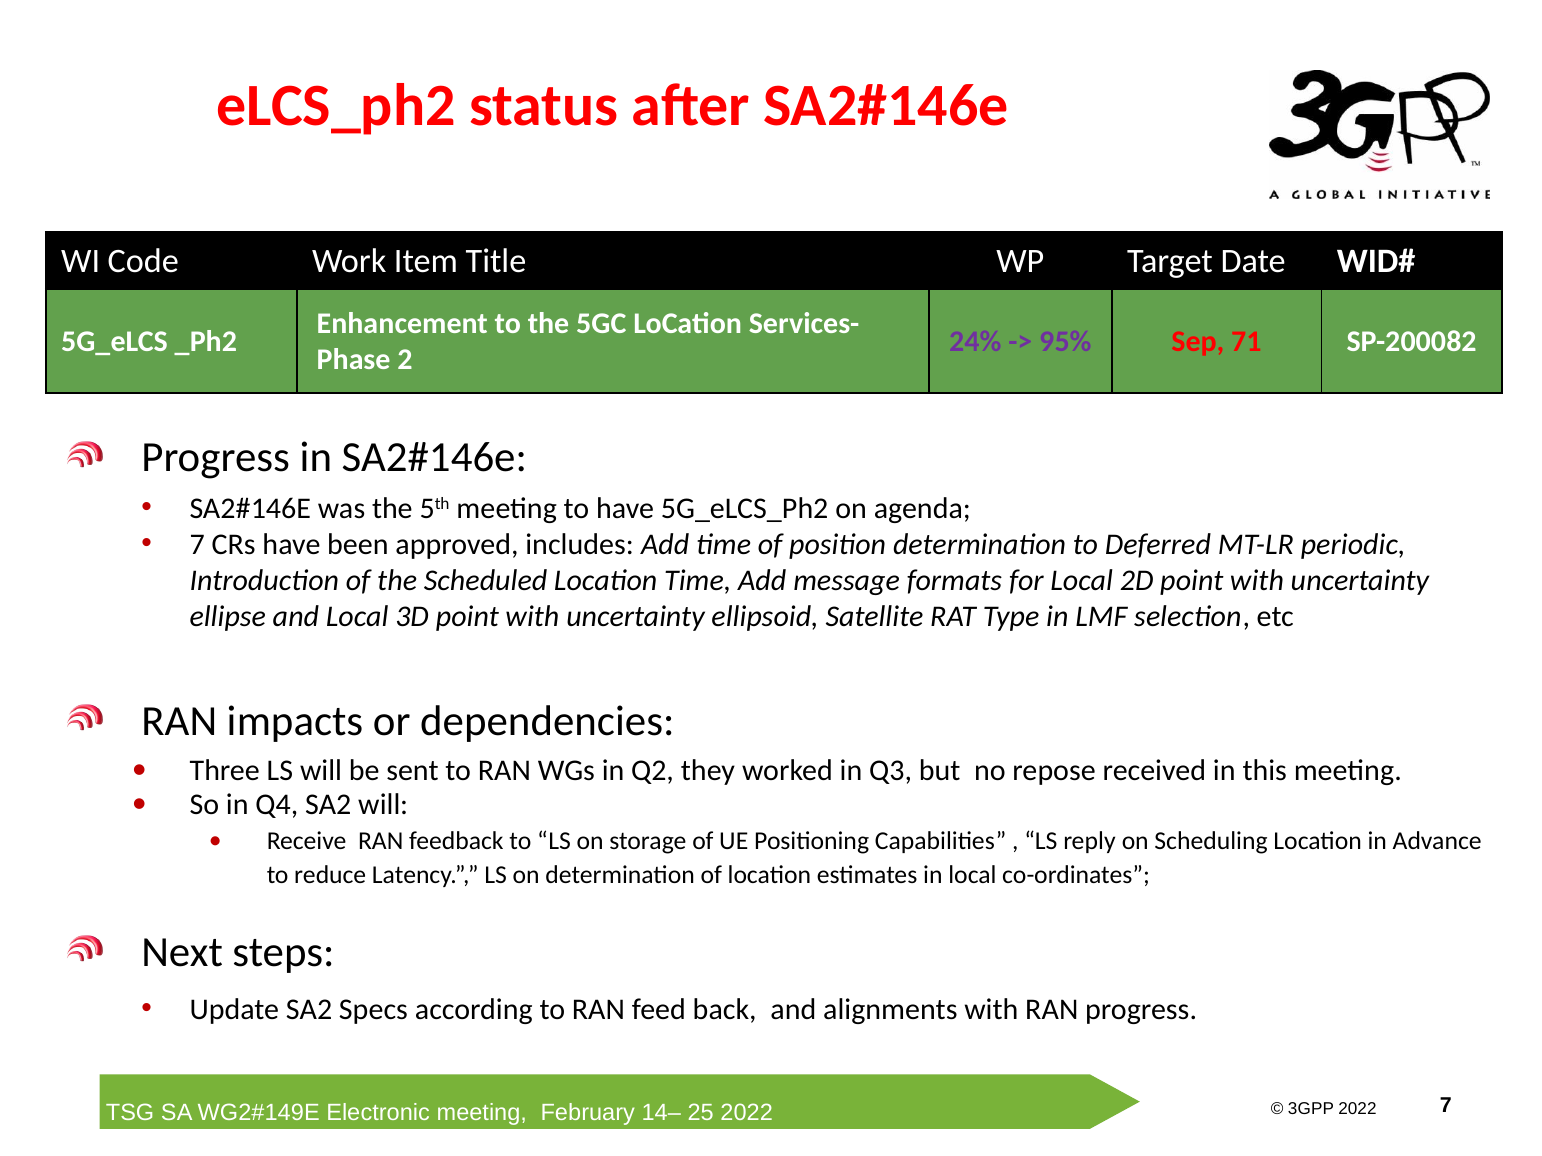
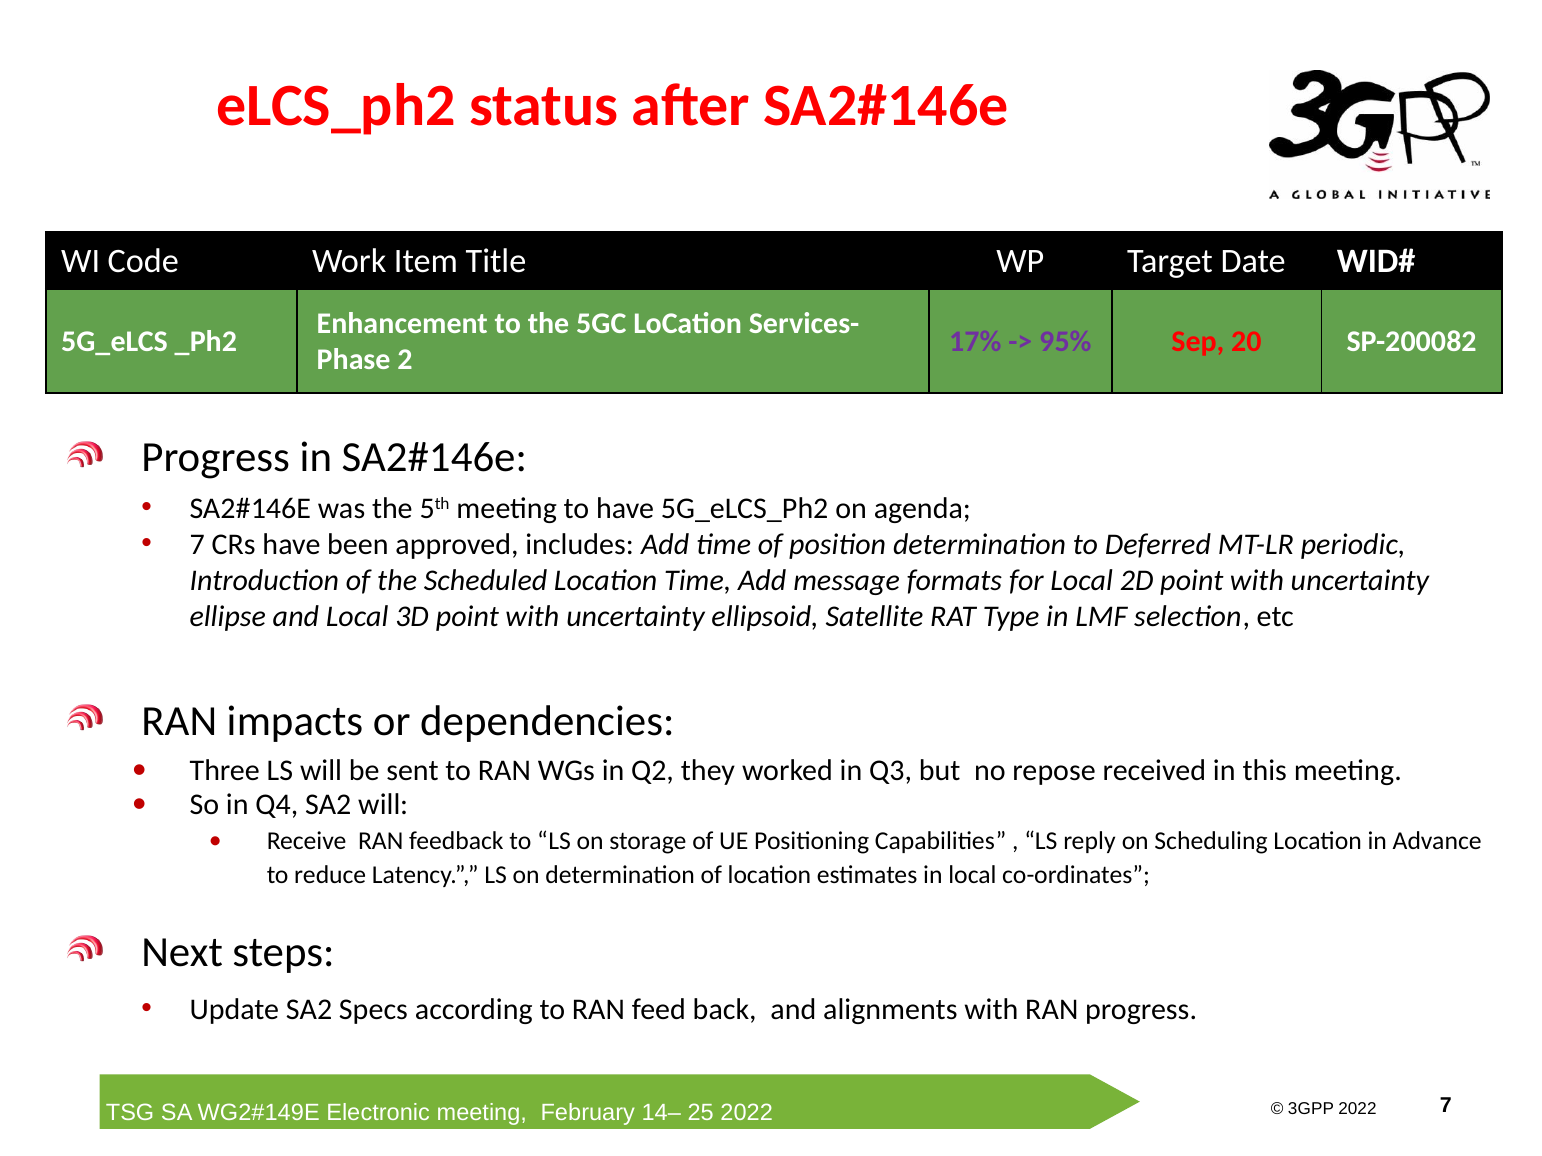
24%: 24% -> 17% (975, 342)
71: 71 -> 20 (1246, 342)
